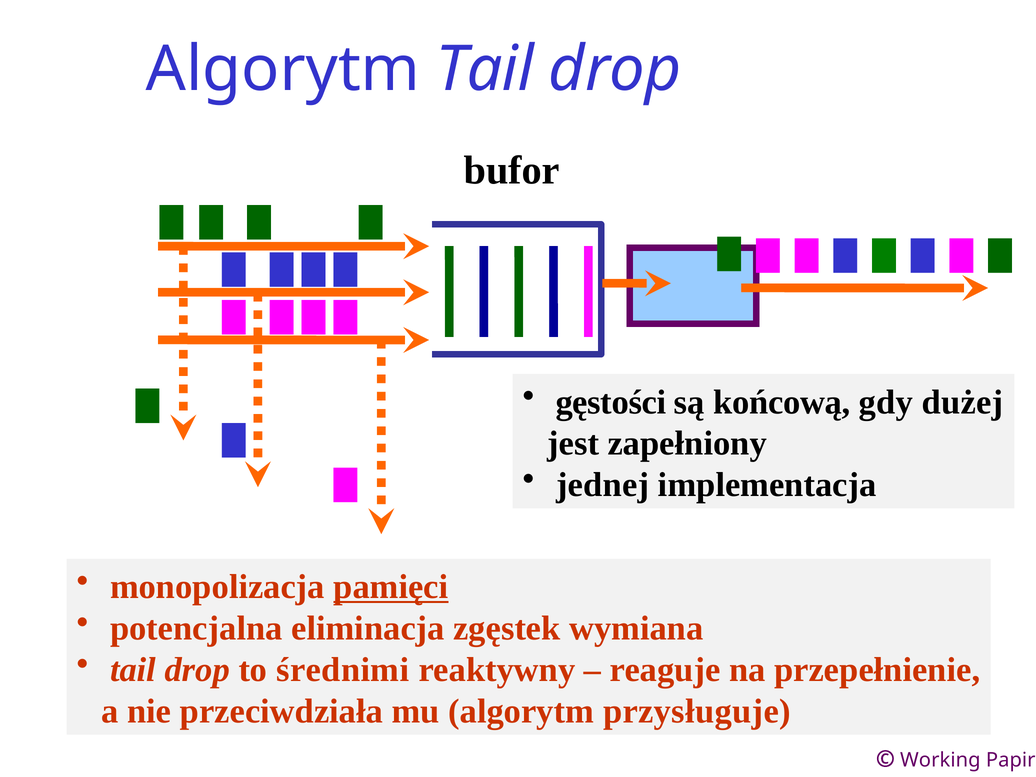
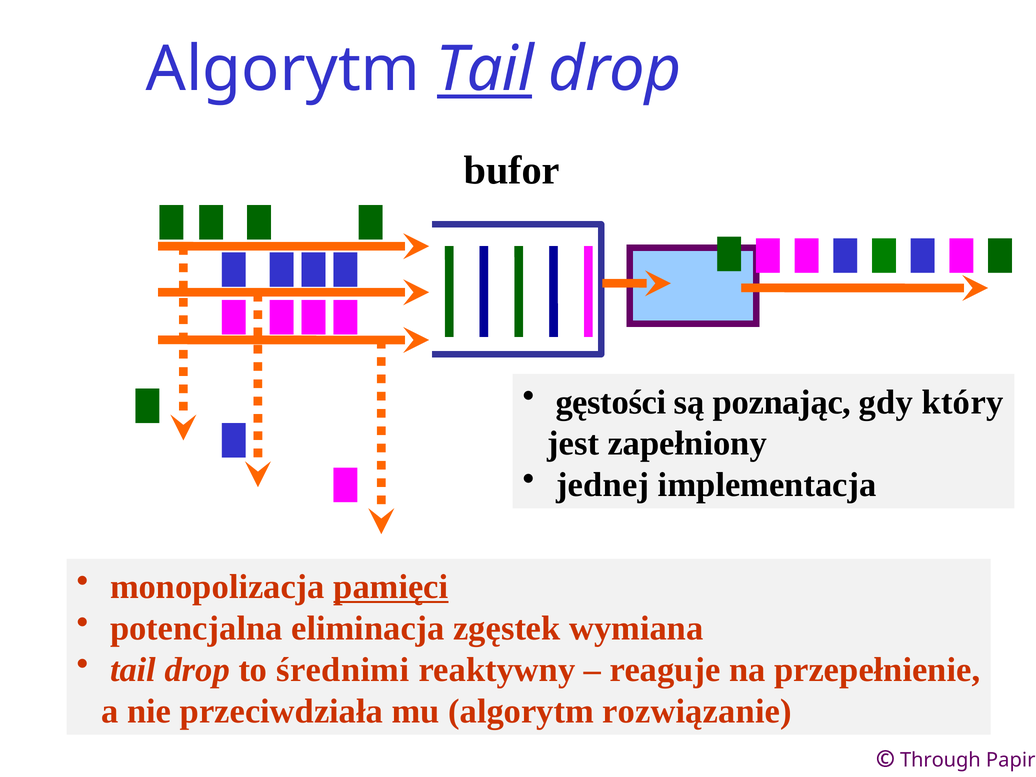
Tail underline: none -> present (485, 69)
końcową: końcową -> poznając (782, 402)
dużej: dużej -> który (962, 402)
przysługuje: przysługuje -> rozwiązanie (697, 711)
Working: Working -> Through (940, 760)
